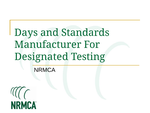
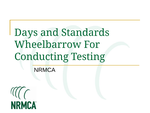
Manufacturer: Manufacturer -> Wheelbarrow (48, 44)
Designated: Designated -> Conducting (42, 56)
